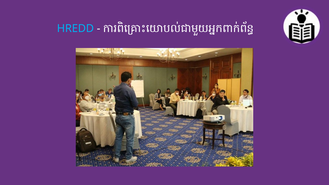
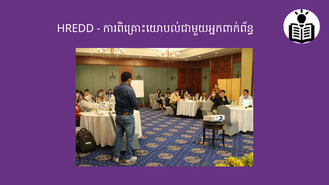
HREDD colour: light blue -> white (75, 28)
